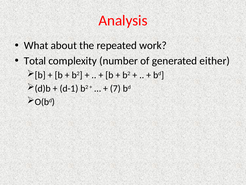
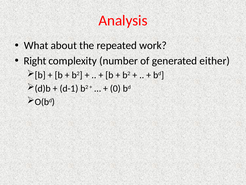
Total: Total -> Right (35, 61)
7: 7 -> 0 (115, 88)
